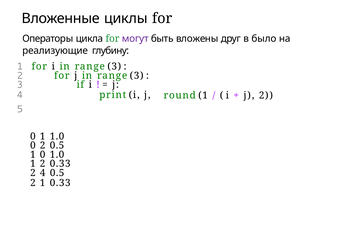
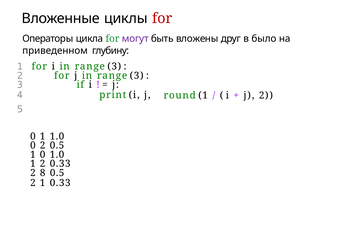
for colour: black -> red (162, 18)
реализующие: реализующие -> приведенном (55, 51)
2 4: 4 -> 8 (43, 173)
